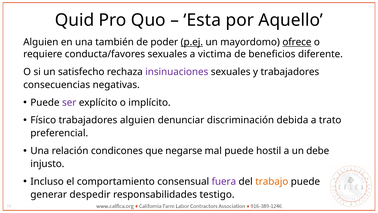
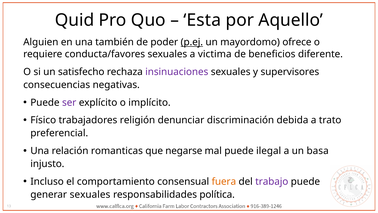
ofrece underline: present -> none (297, 42)
y trabajadores: trabajadores -> supervisores (290, 72)
trabajadores alguien: alguien -> religión (137, 120)
condicones: condicones -> romanticas (117, 151)
hostil: hostil -> ilegal (269, 151)
debe: debe -> basa (318, 151)
fuera colour: purple -> orange (224, 181)
trabajo colour: orange -> purple (272, 181)
generar despedir: despedir -> sexuales (90, 194)
testigo: testigo -> política (217, 194)
